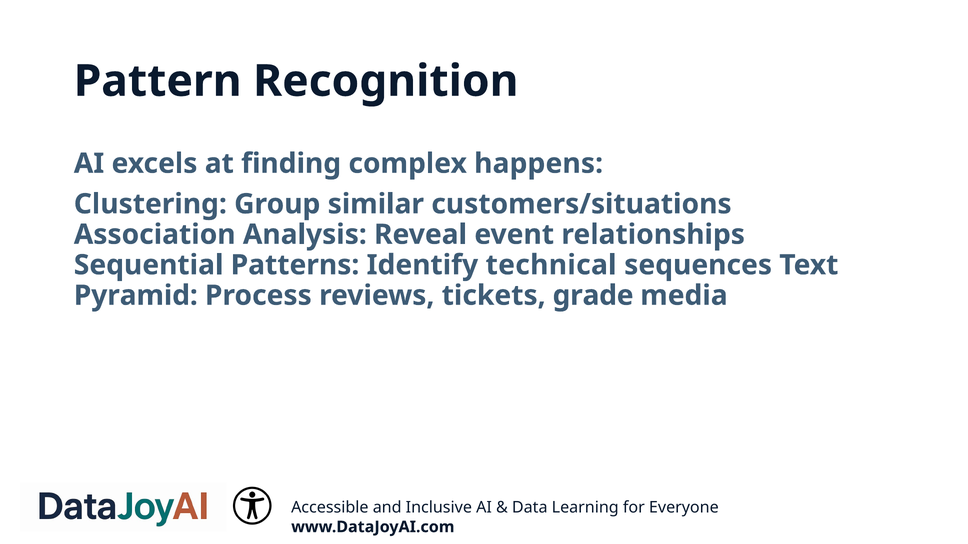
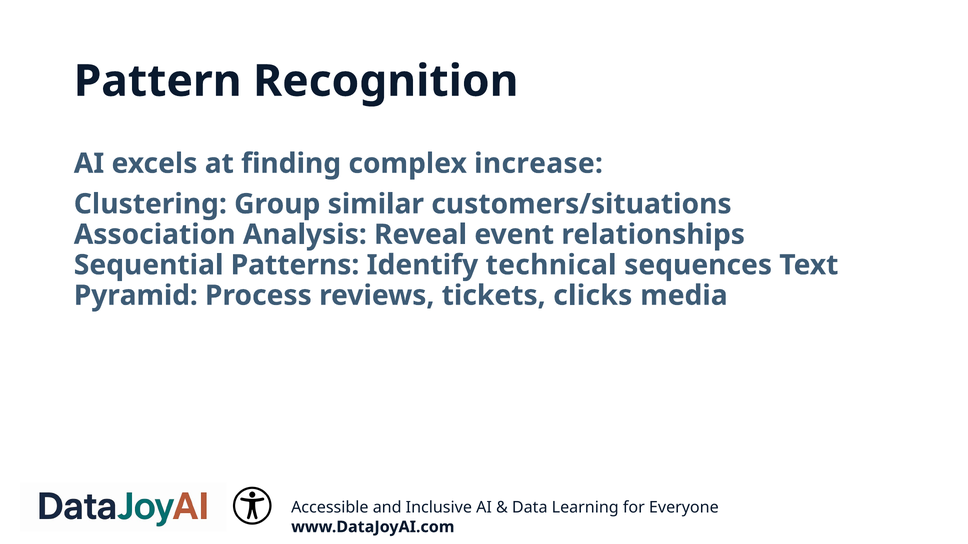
happens: happens -> increase (539, 164)
grade: grade -> clicks (593, 296)
